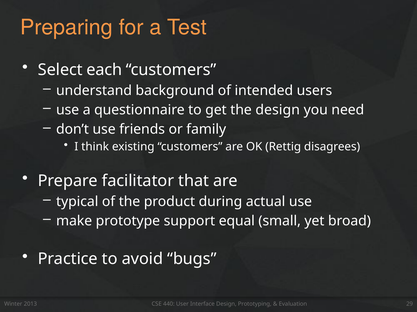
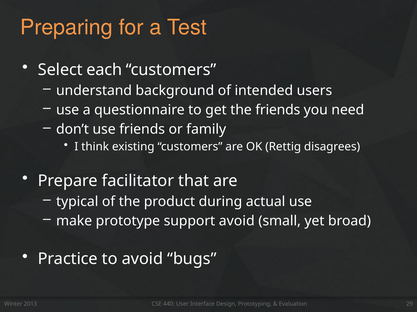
the design: design -> friends (278, 110)
support equal: equal -> avoid (237, 221)
